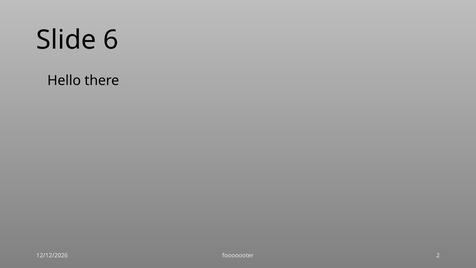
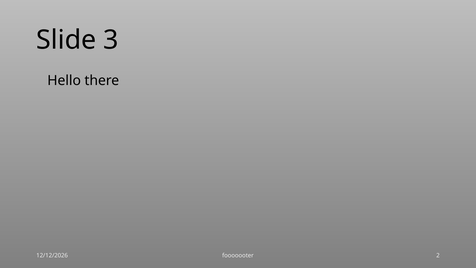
6: 6 -> 3 (111, 40)
